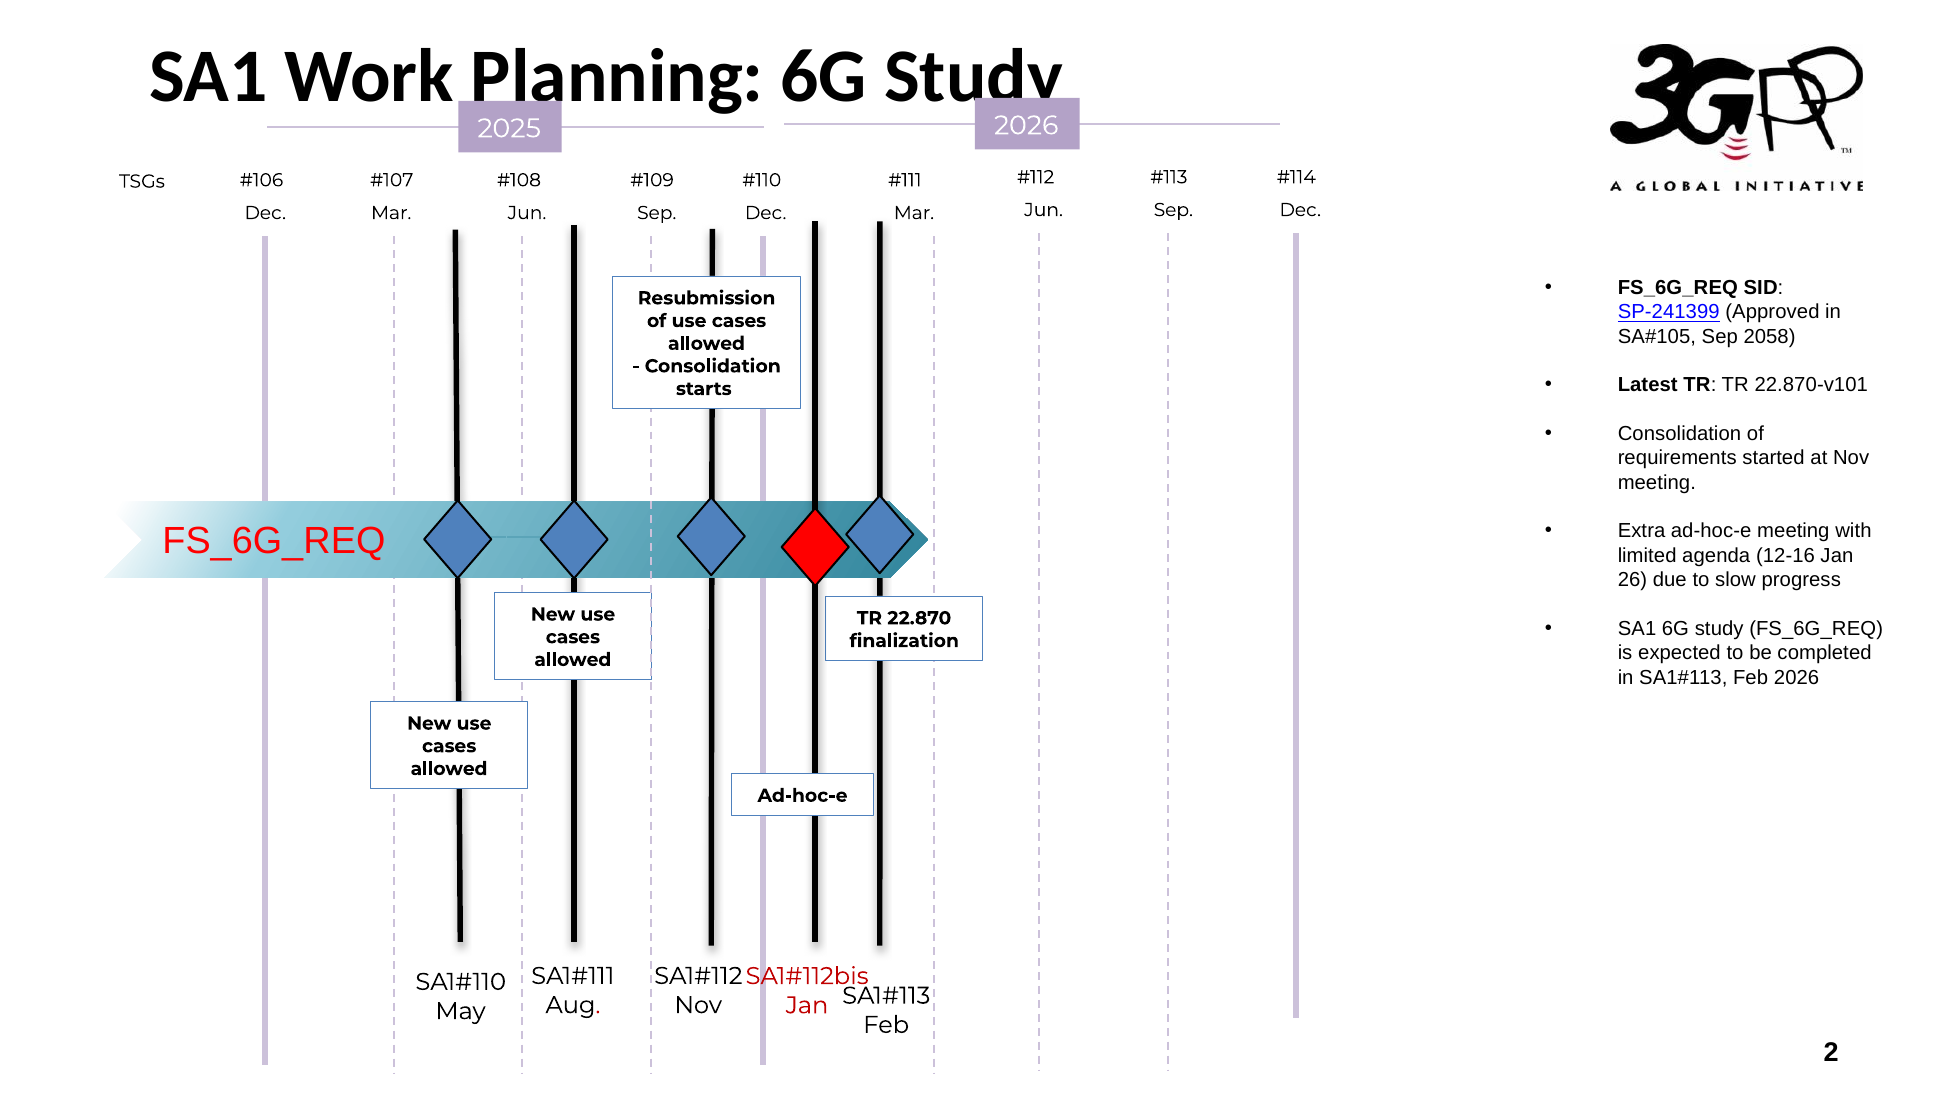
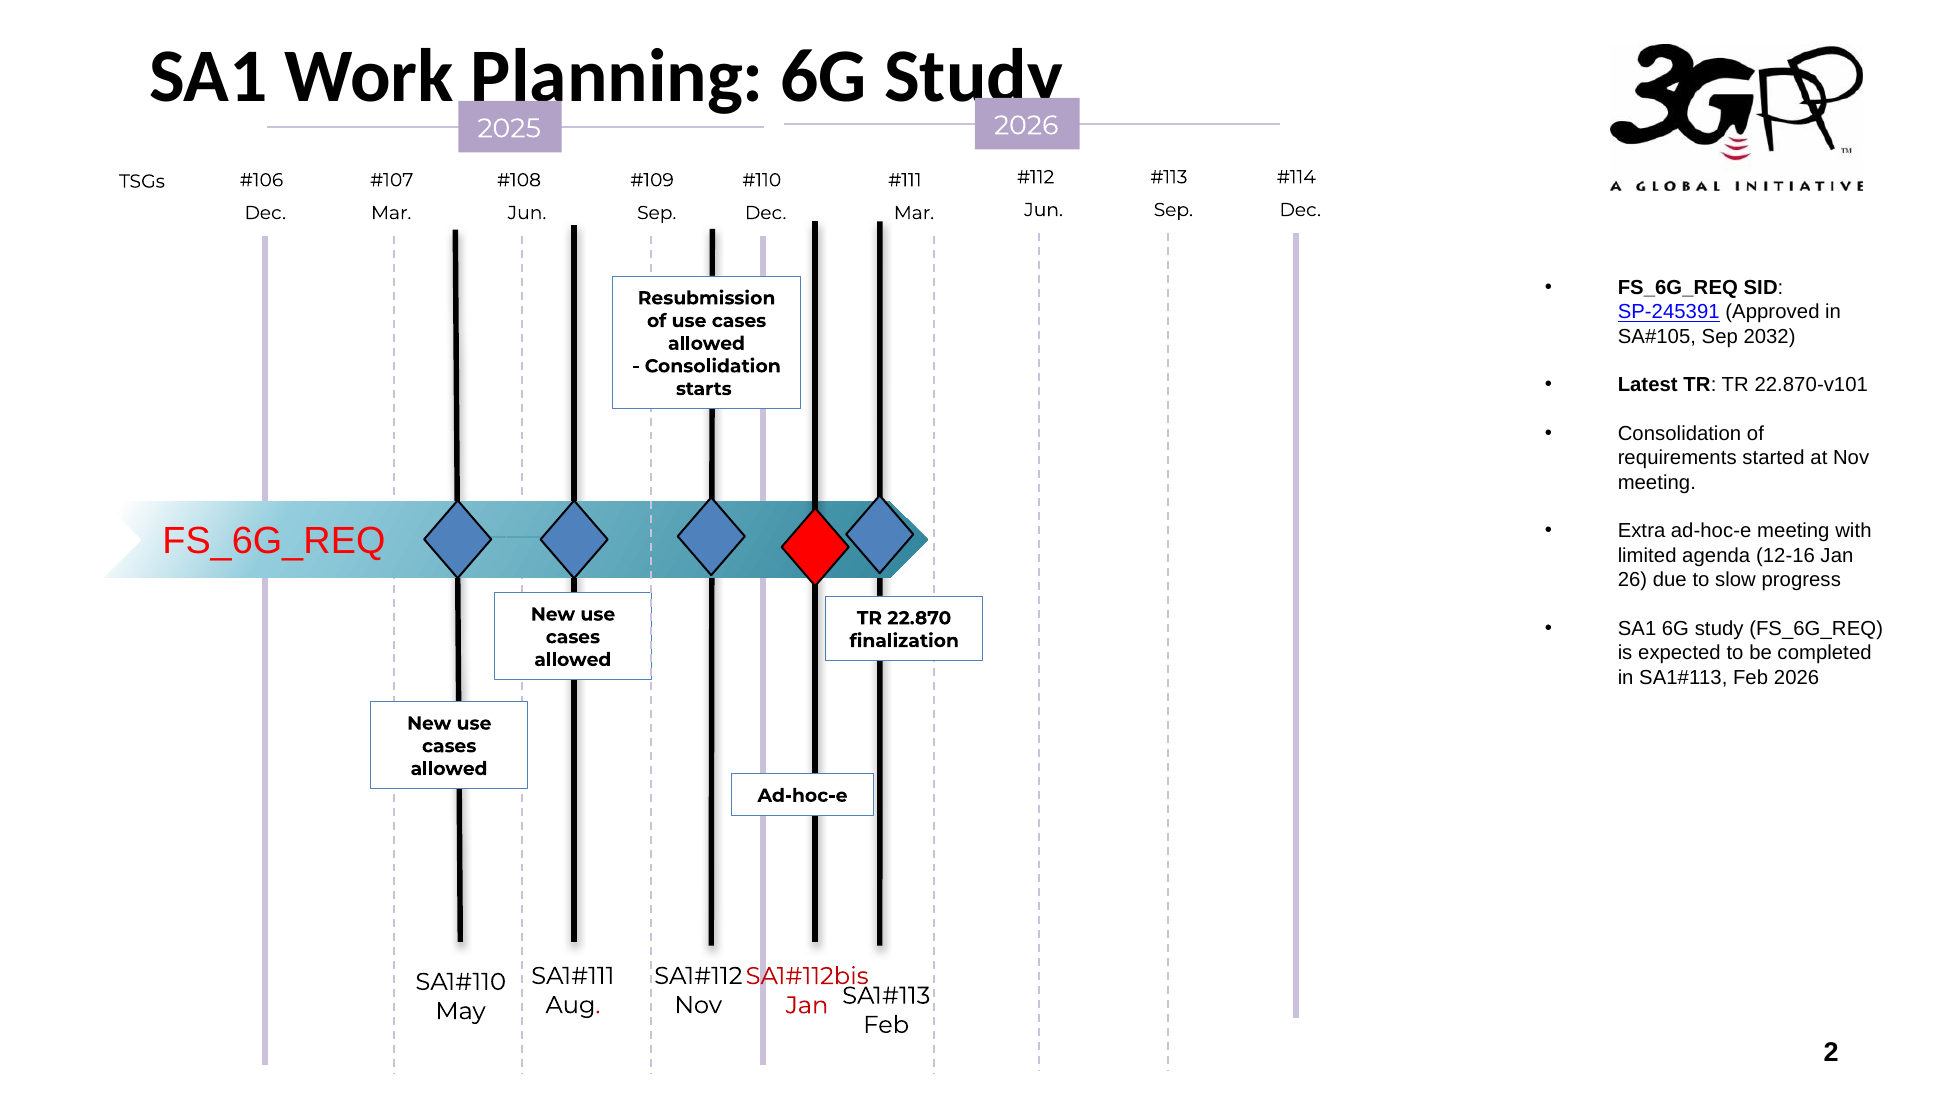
SP-241399: SP-241399 -> SP-245391 (1669, 312)
2058: 2058 -> 2032 (1770, 336)
